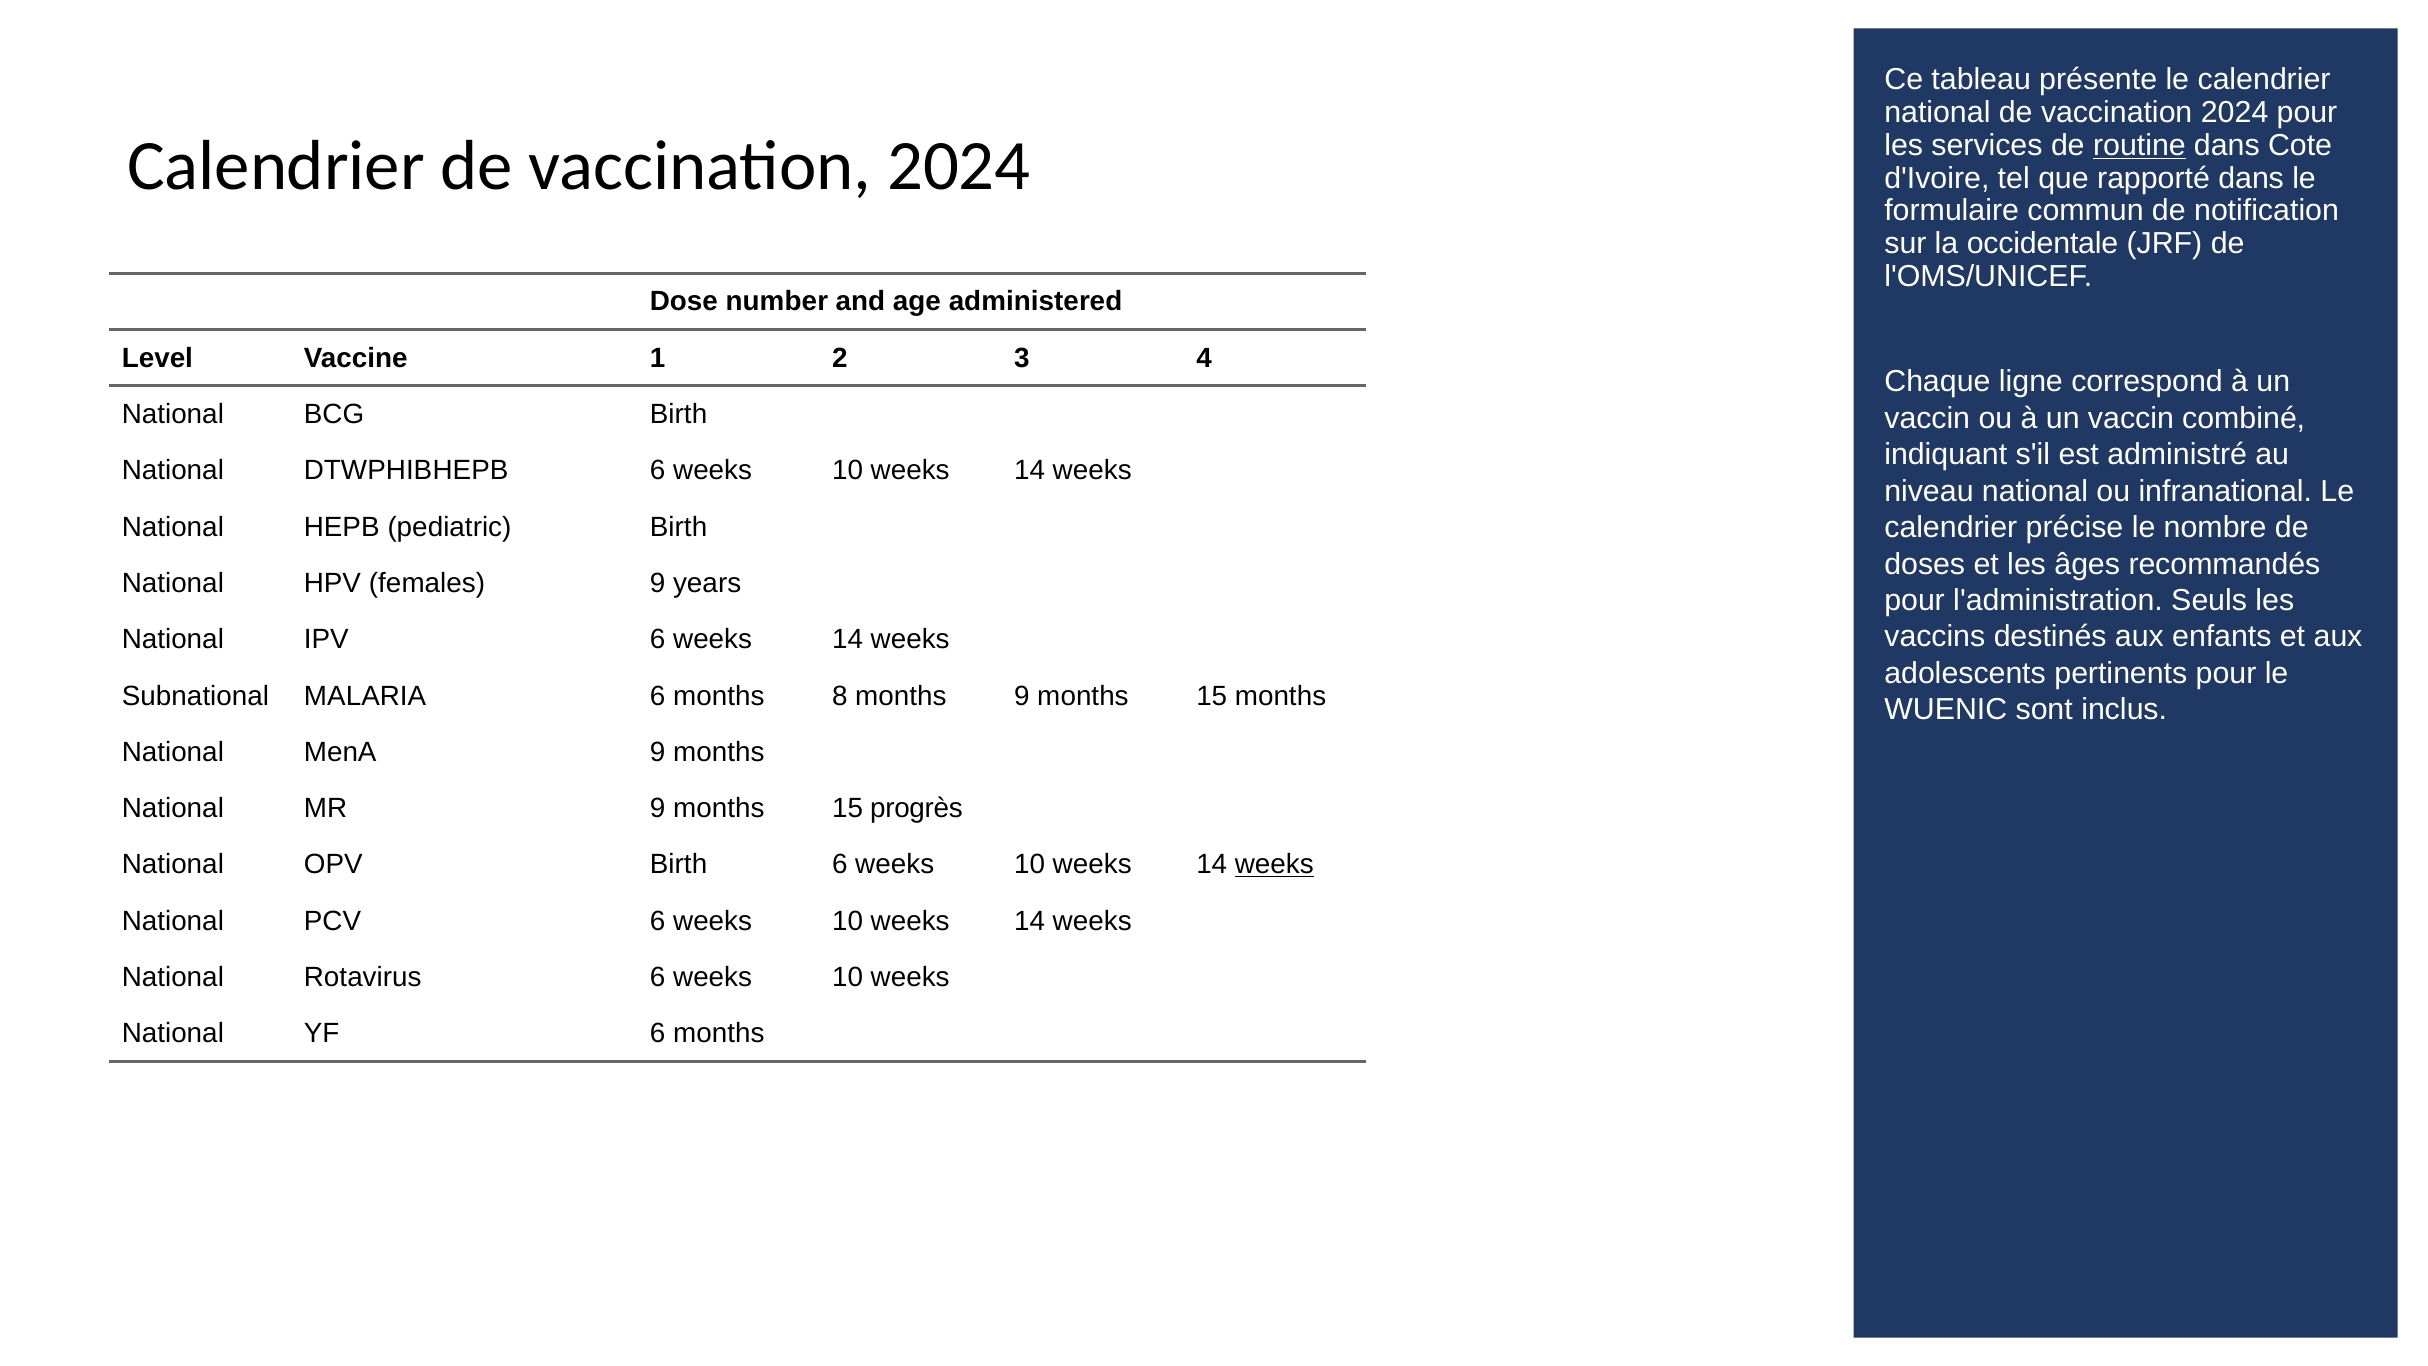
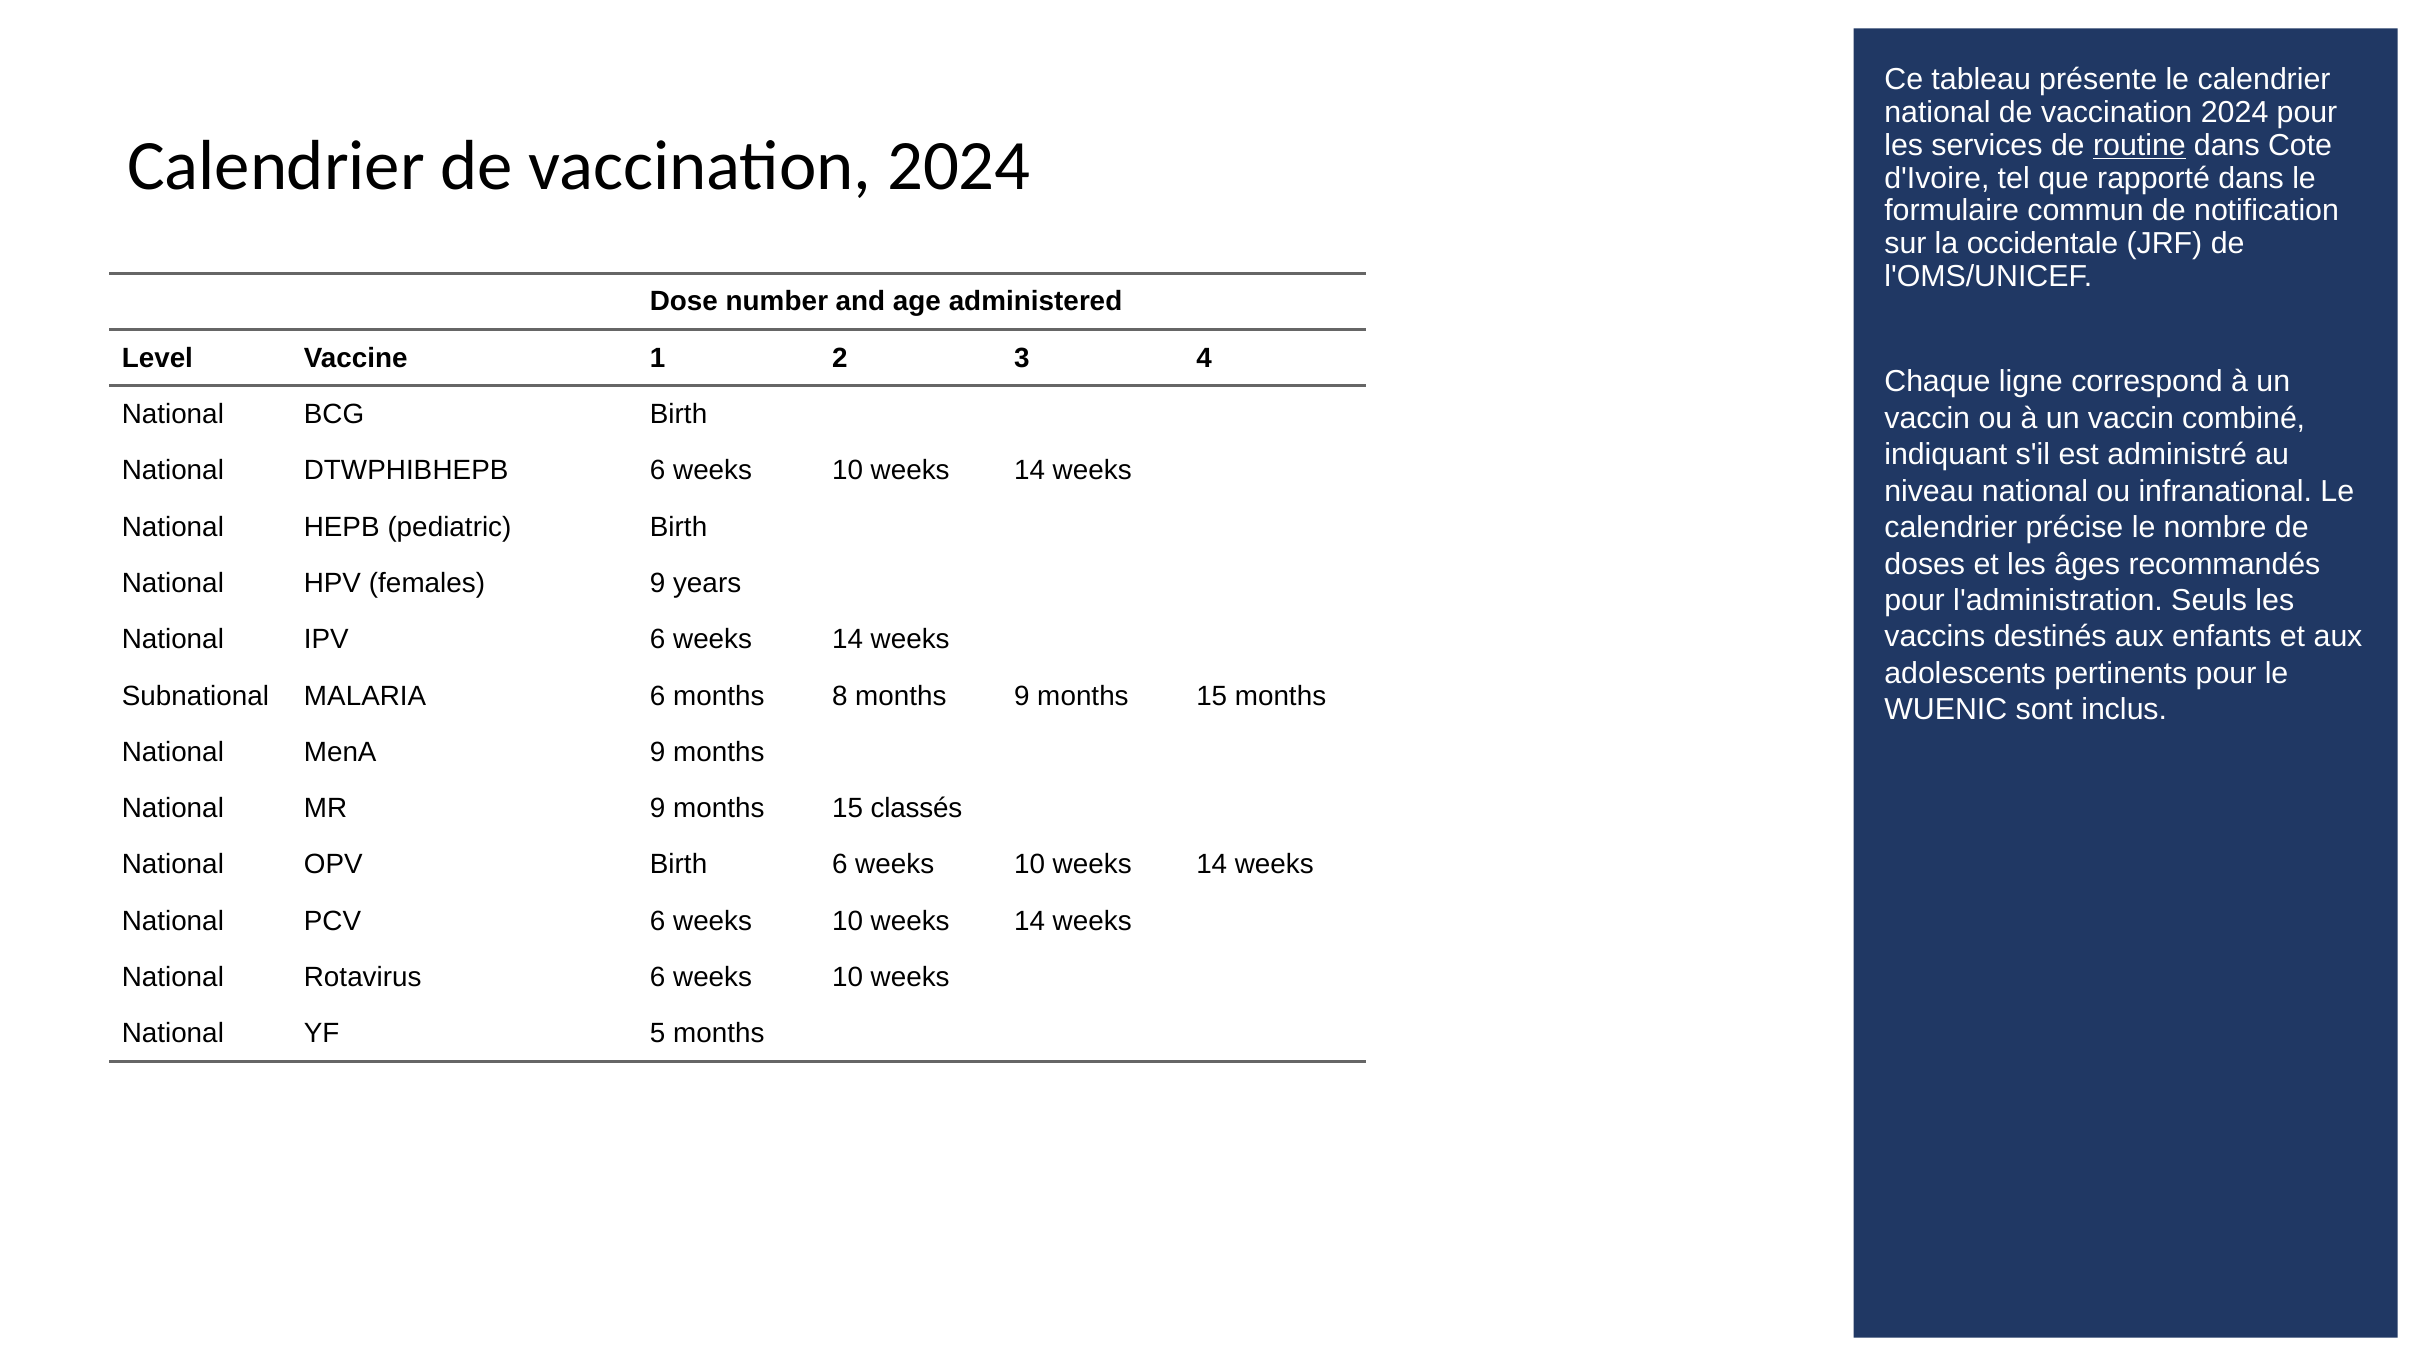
progrès: progrès -> classés (916, 808)
weeks underline: present -> none (1274, 865)
YF 6: 6 -> 5 (658, 1033)
